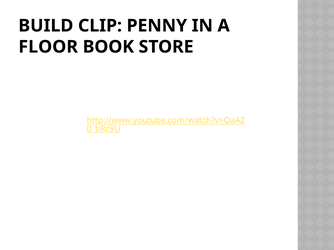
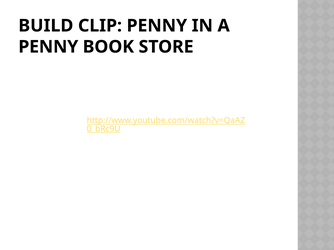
FLOOR: FLOOR -> PENNY (48, 47)
